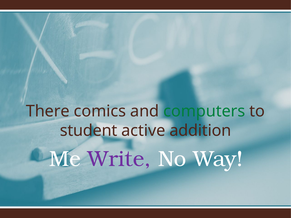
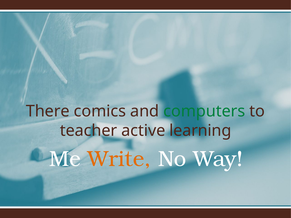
student: student -> teacher (89, 131)
addition: addition -> learning (200, 131)
Write colour: purple -> orange (119, 159)
